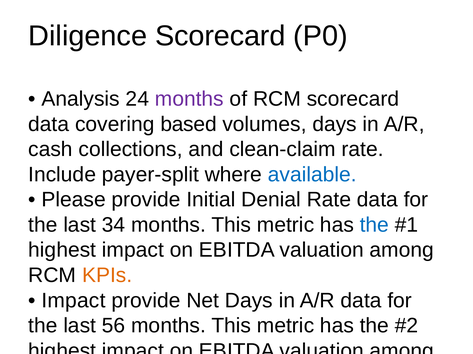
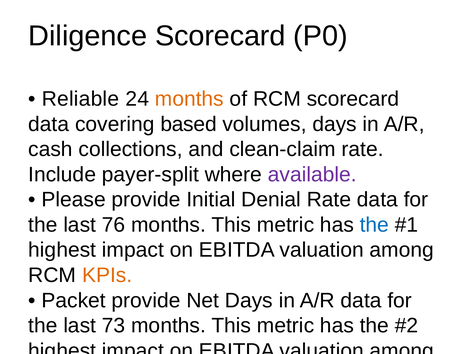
Analysis: Analysis -> Reliable (81, 99)
months colour: purple -> orange (189, 99)
available colour: blue -> purple (312, 175)
34: 34 -> 76 (114, 225)
Impact: Impact -> Packet (74, 301)
56: 56 -> 73 (114, 326)
